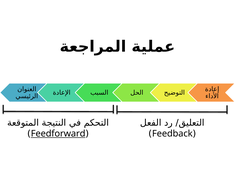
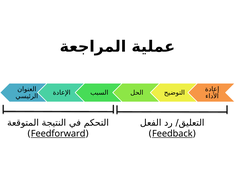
Feedback underline: none -> present (172, 134)
